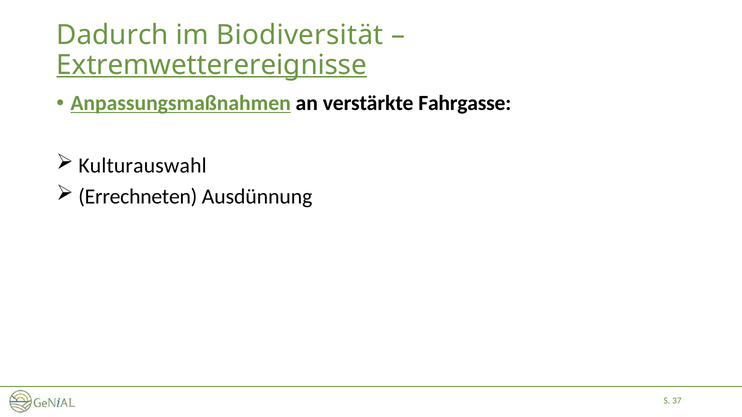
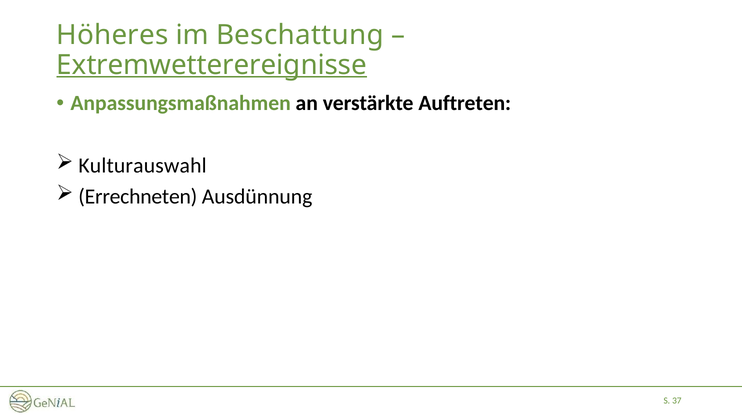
Dadurch: Dadurch -> Höheres (112, 35)
Biodiversität: Biodiversität -> Beschattung (300, 35)
Anpassungsmaßnahmen underline: present -> none (181, 103)
Fahrgasse: Fahrgasse -> Auftreten (465, 103)
